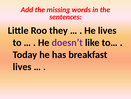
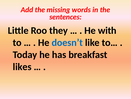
He lives: lives -> with (107, 30)
doesn’t colour: purple -> blue (67, 42)
lives: lives -> likes (22, 66)
